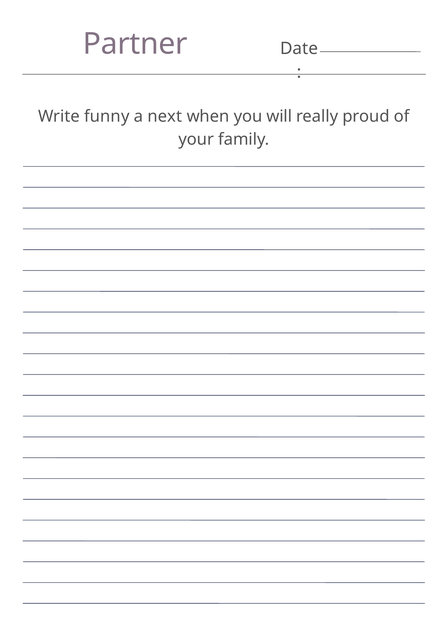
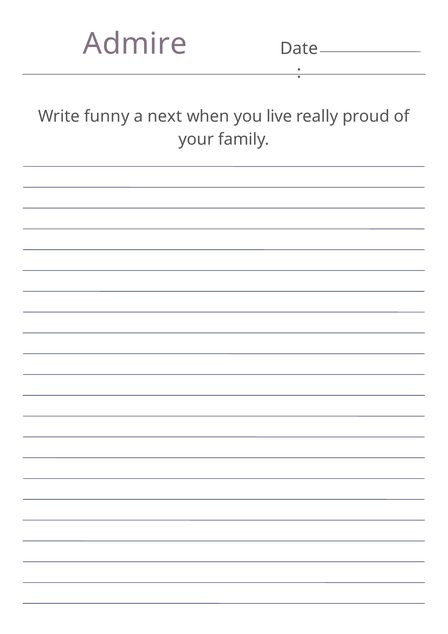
Partner: Partner -> Admire (135, 44)
will: will -> live (279, 116)
